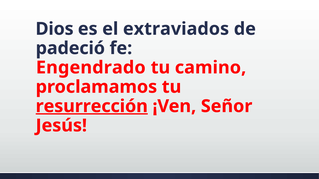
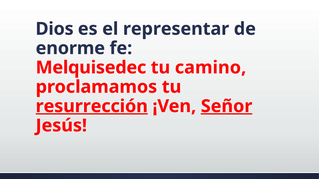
extraviados: extraviados -> representar (176, 29)
padeció: padeció -> enorme (70, 48)
Engendrado: Engendrado -> Melquisedec (91, 68)
Señor underline: none -> present (227, 106)
